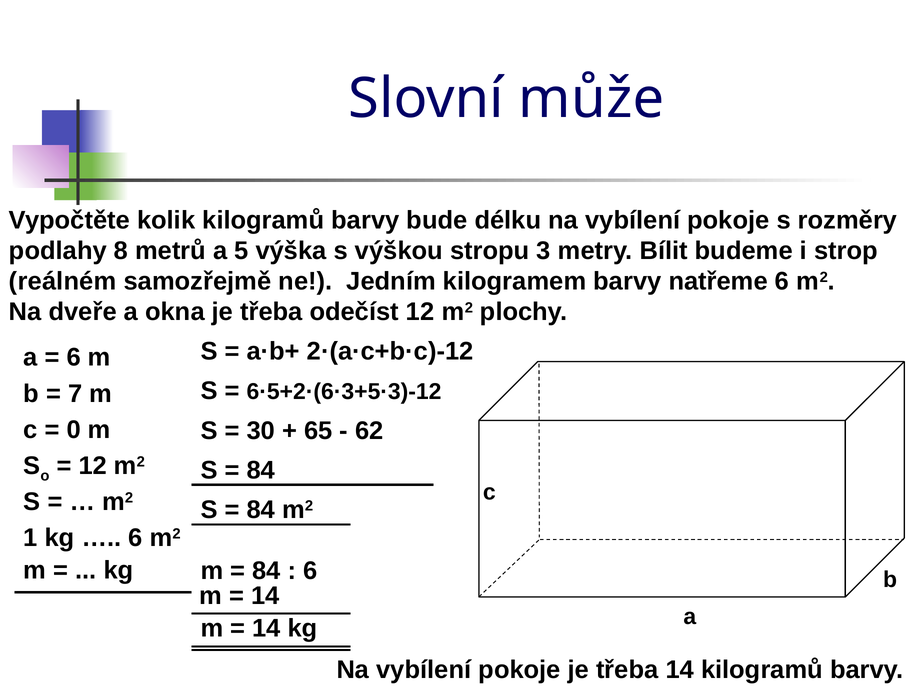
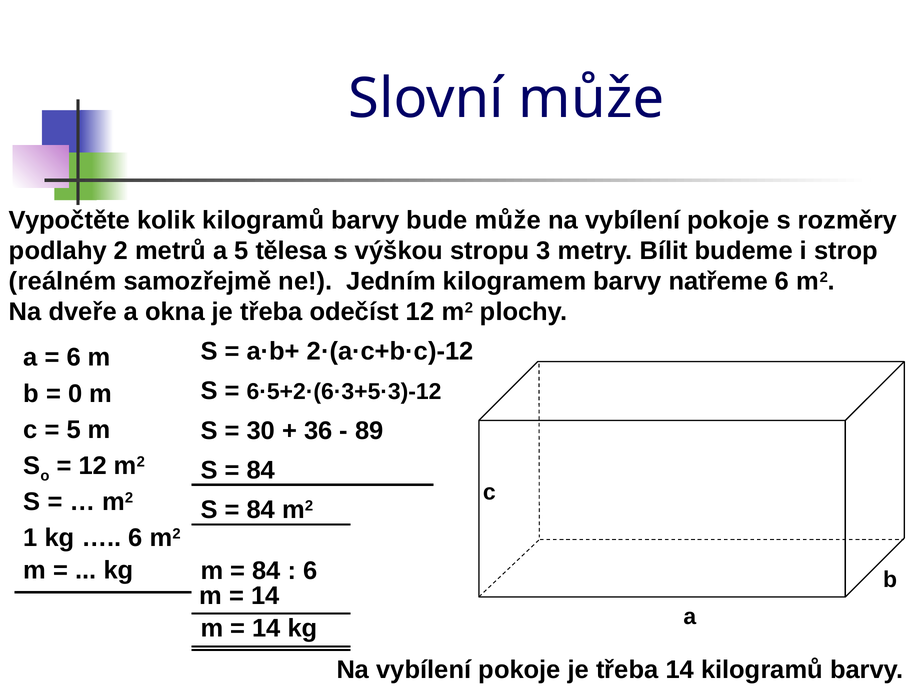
bude délku: délku -> může (508, 220)
8: 8 -> 2 (121, 251)
výška: výška -> tělesa (291, 251)
7: 7 -> 0 (75, 394)
0: 0 -> 5 (74, 430)
65: 65 -> 36 (318, 431)
62: 62 -> 89 (369, 431)
